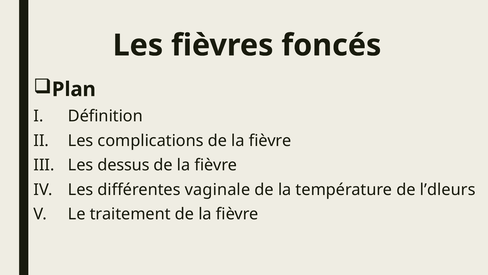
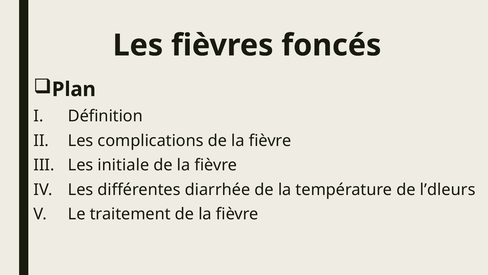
dessus: dessus -> initiale (123, 165)
vaginale: vaginale -> diarrhée (218, 189)
